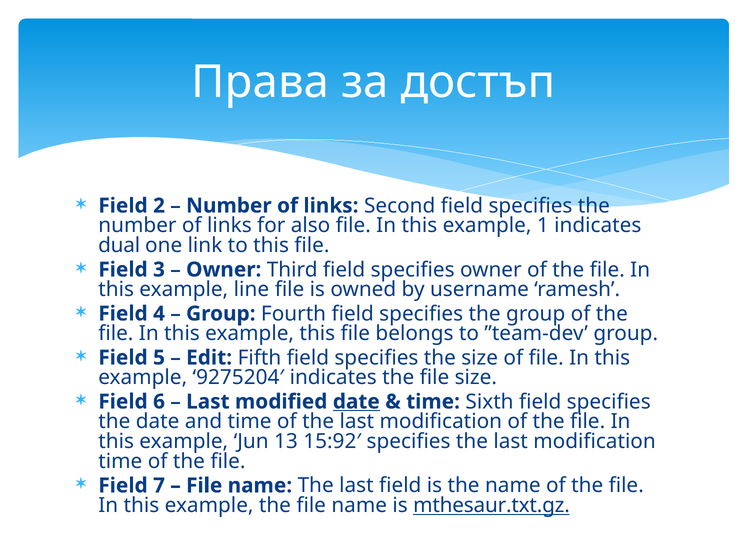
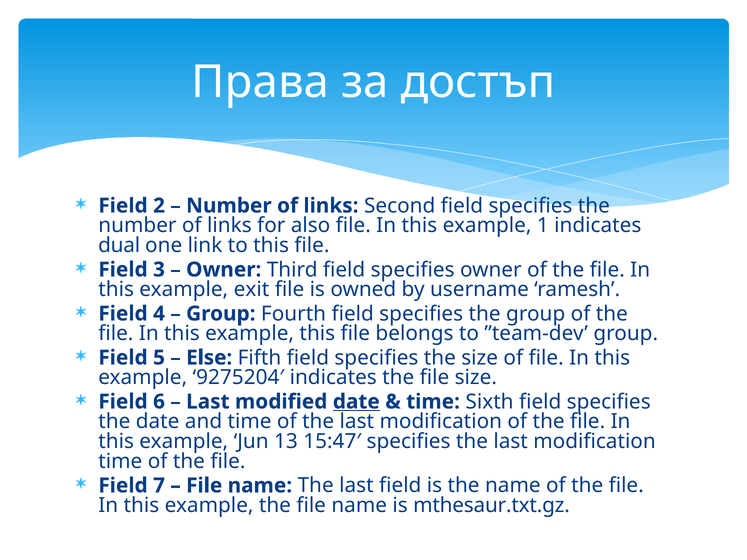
line: line -> exit (251, 290)
Edit: Edit -> Else (209, 358)
15:92′: 15:92′ -> 15:47′ (332, 442)
mthesaur.txt.gz underline: present -> none (492, 506)
